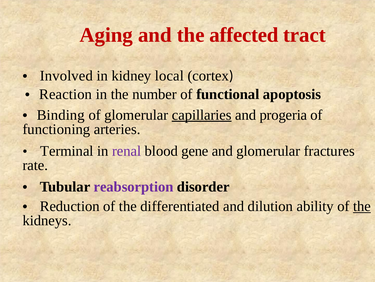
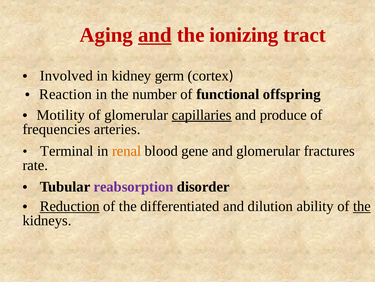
and underline: none -> present (155, 35)
affected: affected -> ionizing (244, 35)
local: local -> germ (170, 76)
apoptosis: apoptosis -> offspring (292, 94)
Binding: Binding -> Motility (61, 115)
progeria: progeria -> produce (283, 115)
functioning: functioning -> frequencies (56, 129)
renal colour: purple -> orange (127, 151)
Reduction underline: none -> present (70, 206)
